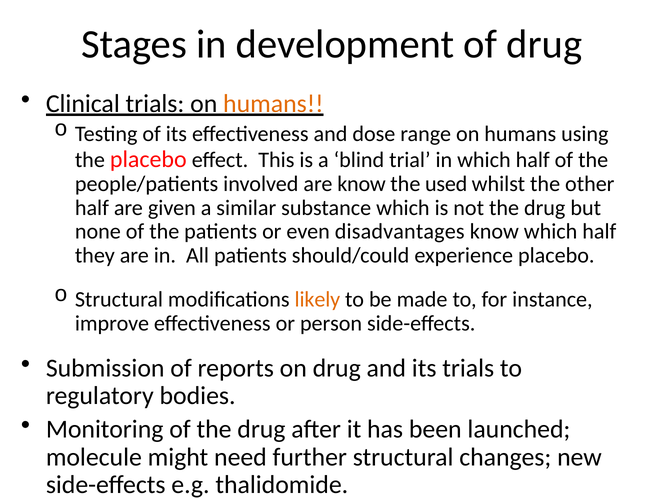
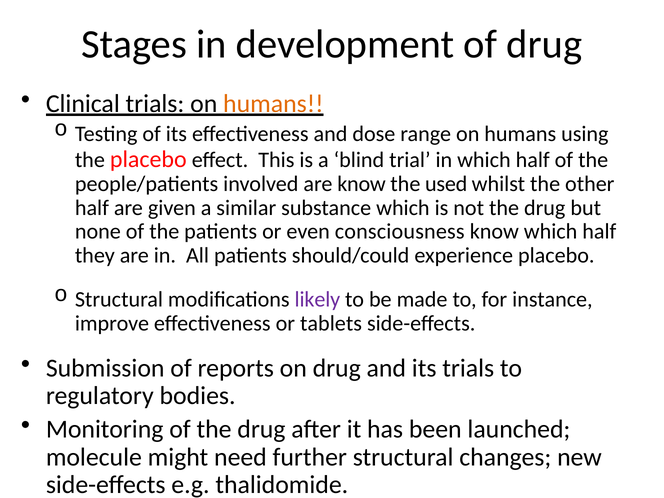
disadvantages: disadvantages -> consciousness (400, 232)
likely colour: orange -> purple (317, 300)
person: person -> tablets (331, 324)
